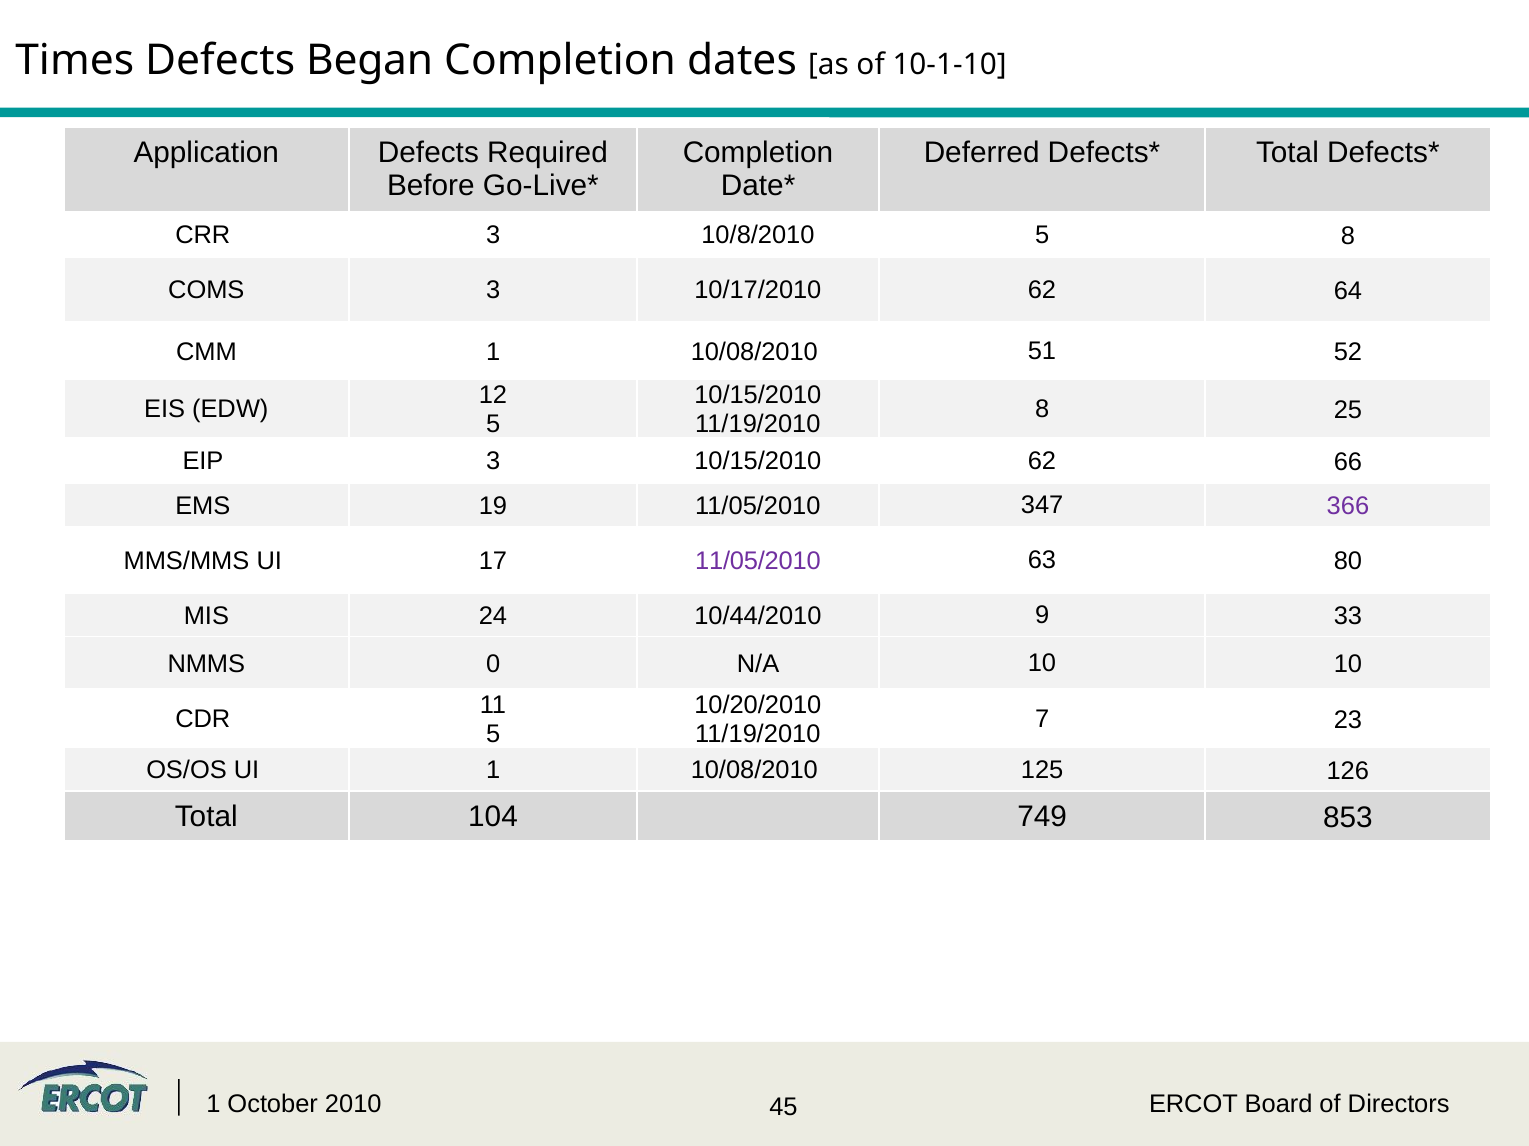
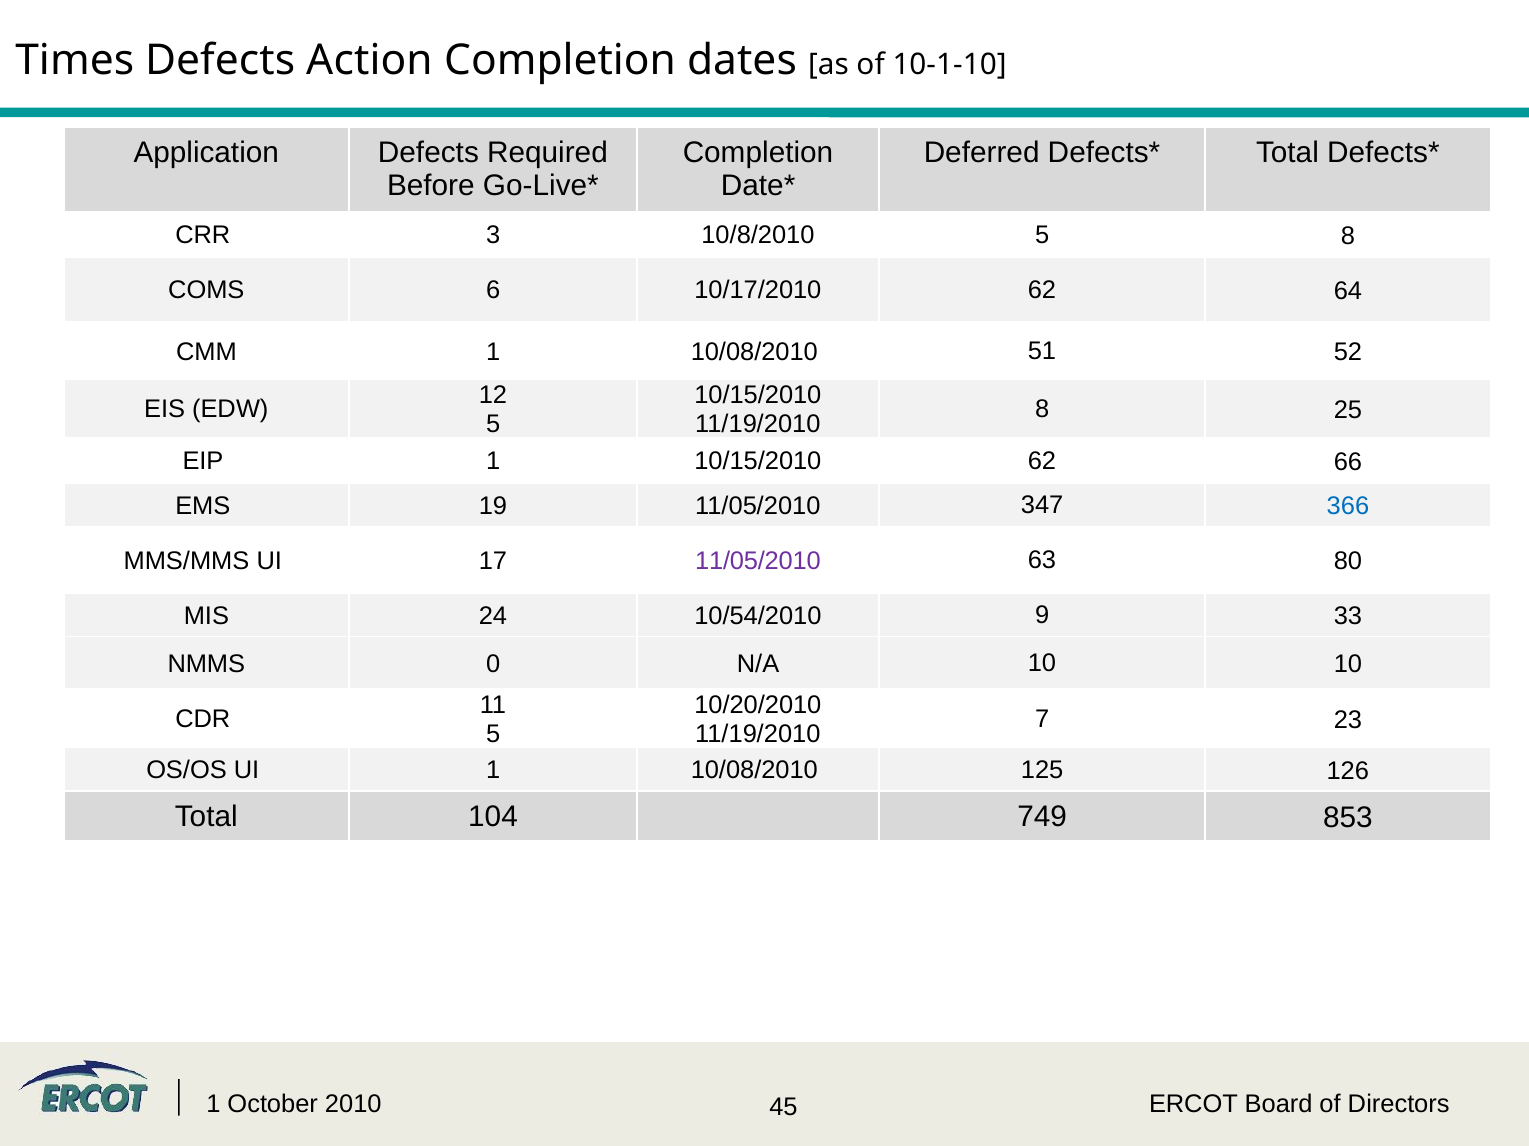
Began: Began -> Action (369, 60)
COMS 3: 3 -> 6 (493, 291)
EIP 3: 3 -> 1 (493, 462)
366 colour: purple -> blue (1348, 507)
10/44/2010: 10/44/2010 -> 10/54/2010 (758, 616)
